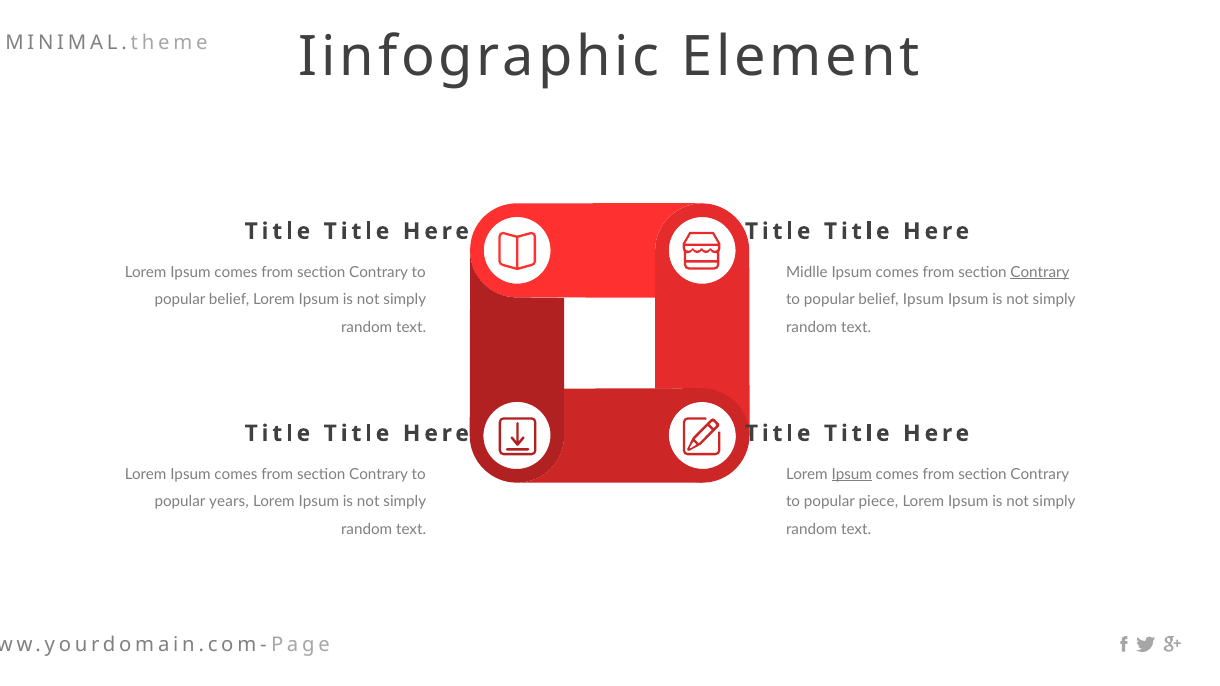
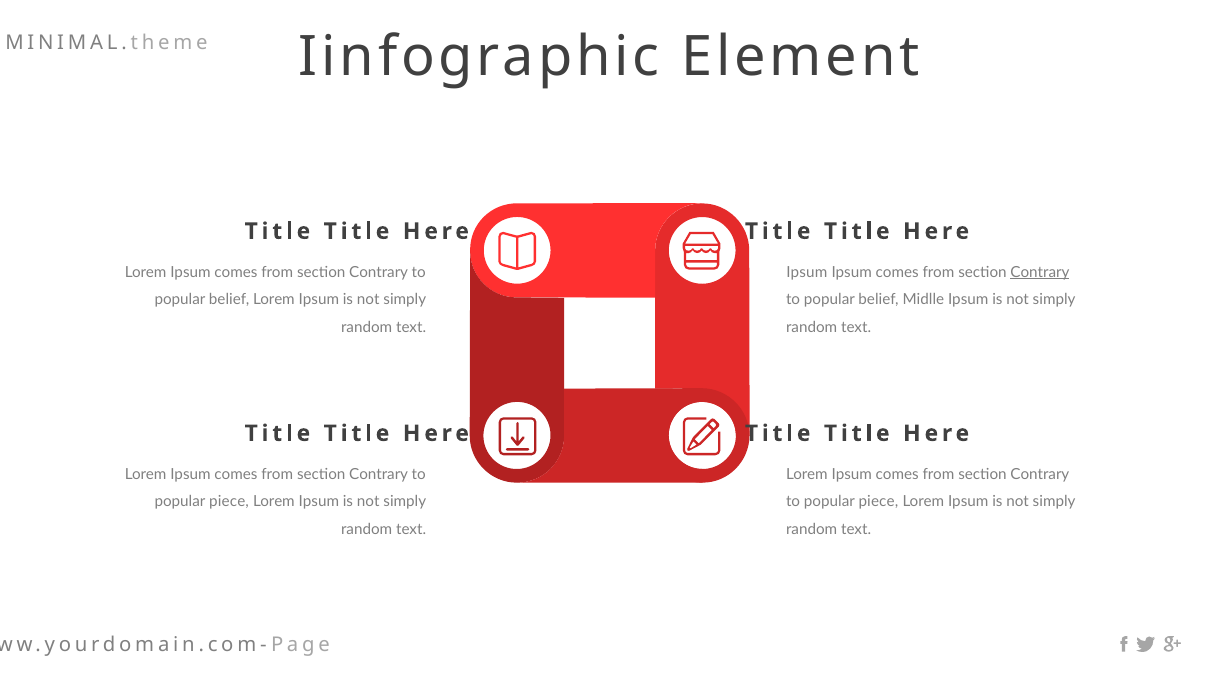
Midlle: Midlle -> Ipsum (807, 272)
belief Ipsum: Ipsum -> Midlle (923, 300)
Ipsum underline: present -> none (852, 475)
years: years -> piece (229, 502)
